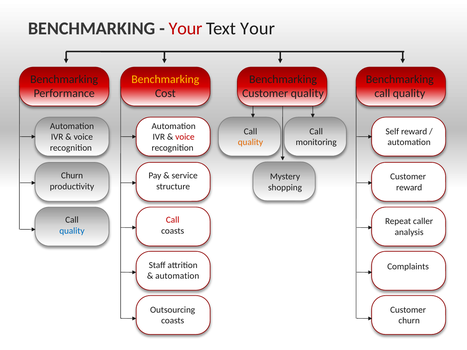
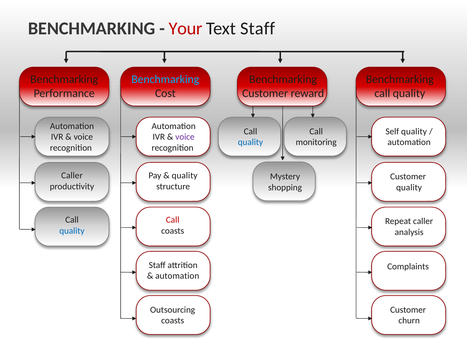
Text Your: Your -> Staff (258, 28)
Benchmarking colour: yellow -> light blue (165, 79)
Customer quality: quality -> reward (307, 93)
Self reward: reward -> quality (414, 131)
voice colour: red -> purple (185, 137)
quality colour: orange -> blue (250, 142)
Churn: Churn -> Caller (72, 176)
service: service -> quality (185, 176)
reward: reward -> quality (409, 188)
